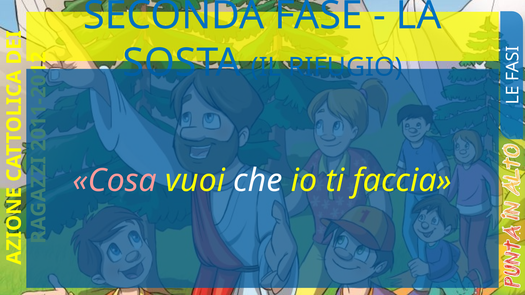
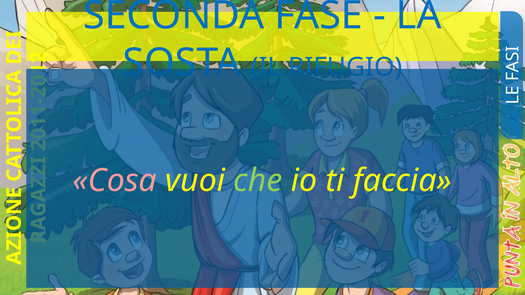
che colour: white -> light green (258, 181)
